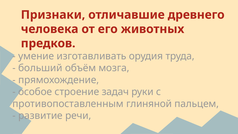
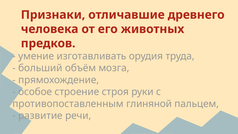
задач: задач -> строя (115, 92)
